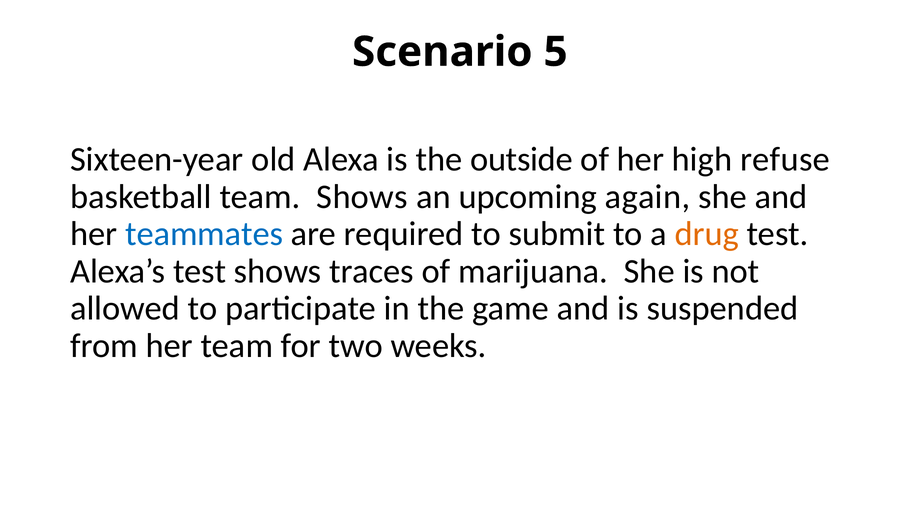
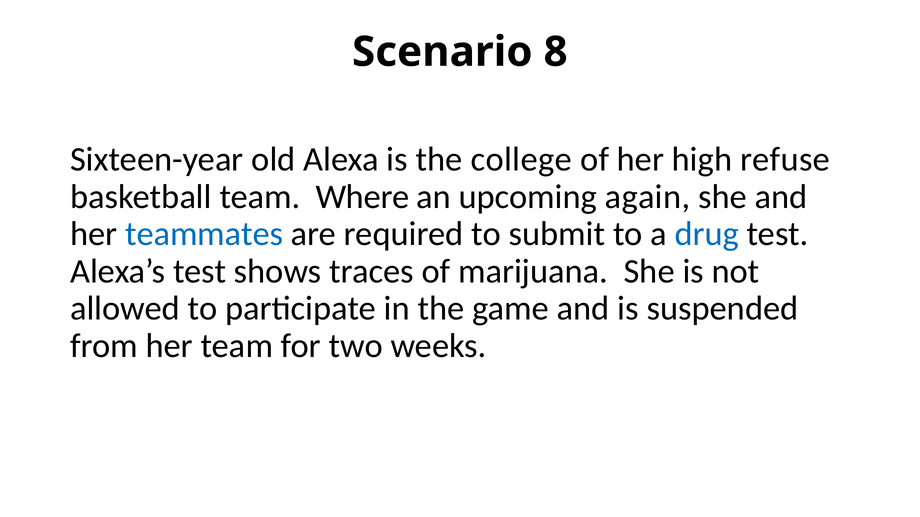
5: 5 -> 8 (556, 52)
outside: outside -> college (521, 160)
team Shows: Shows -> Where (362, 197)
drug colour: orange -> blue (707, 234)
